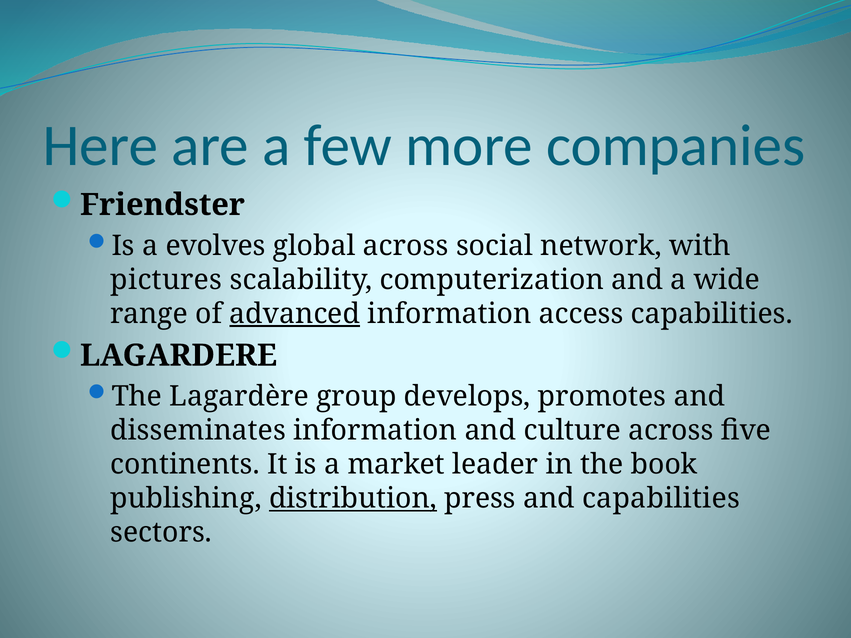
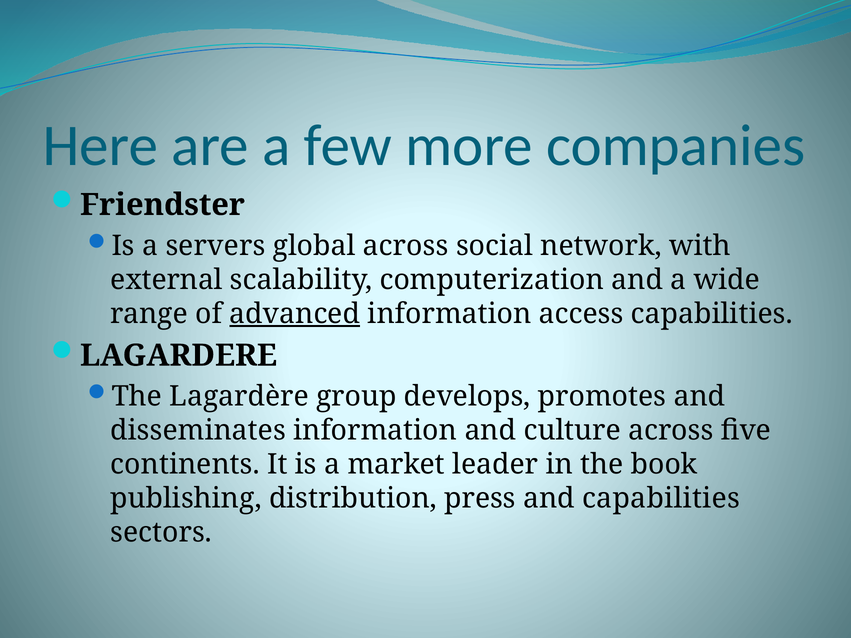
evolves: evolves -> servers (215, 246)
pictures: pictures -> external (167, 280)
distribution underline: present -> none (353, 499)
